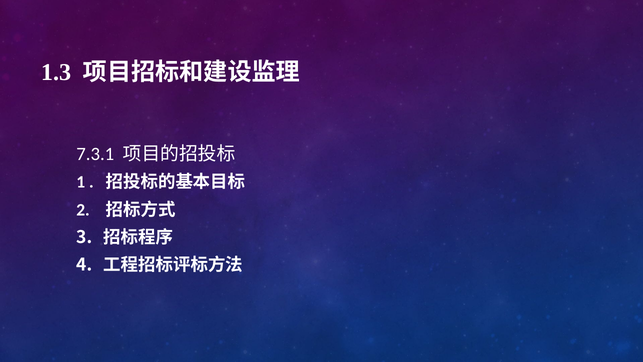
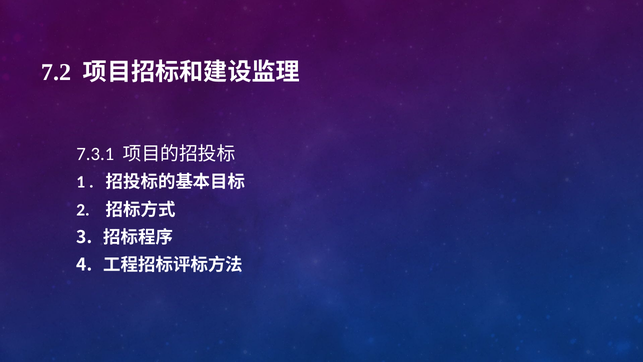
1.3: 1.3 -> 7.2 (56, 72)
